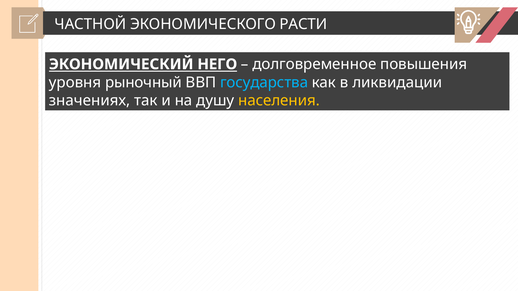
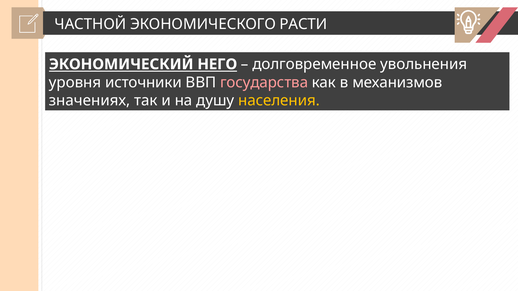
повышения: повышения -> увольнения (424, 64)
рыночный: рыночный -> источники (143, 82)
государства colour: light blue -> pink (264, 82)
ликвидации: ликвидации -> механизмов (397, 82)
